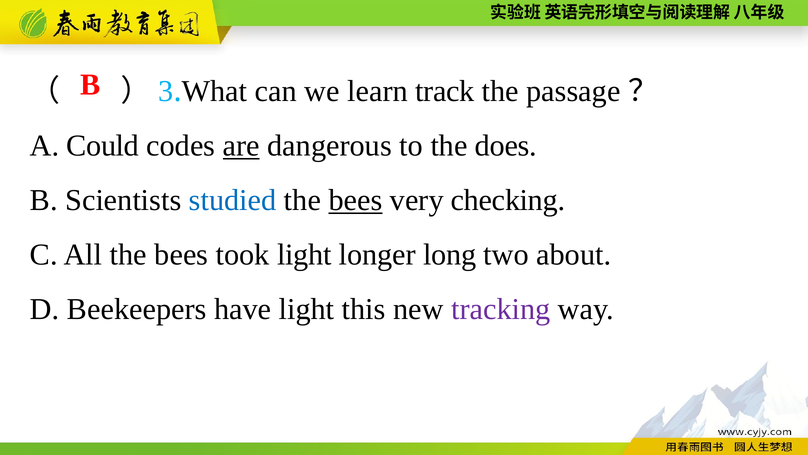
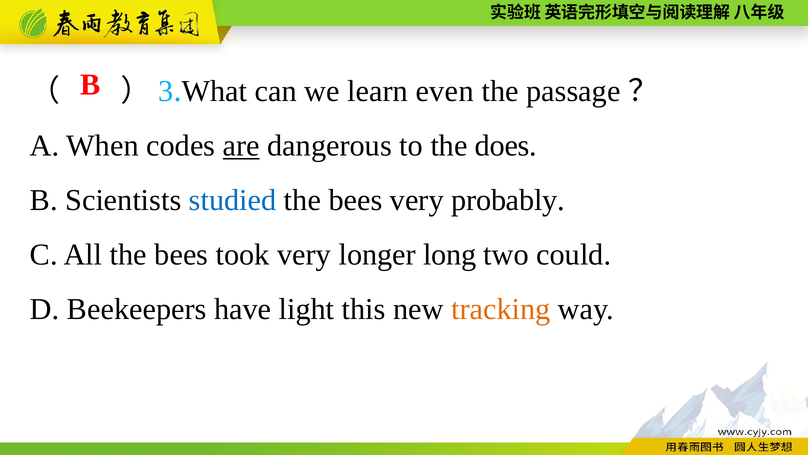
track: track -> even (445, 91)
Could: Could -> When (103, 146)
bees underline: present -> none (355, 200)
checking: checking -> probably (508, 200)
took light: light -> very (304, 255)
about: about -> could (574, 255)
tracking colour: purple -> orange (501, 309)
